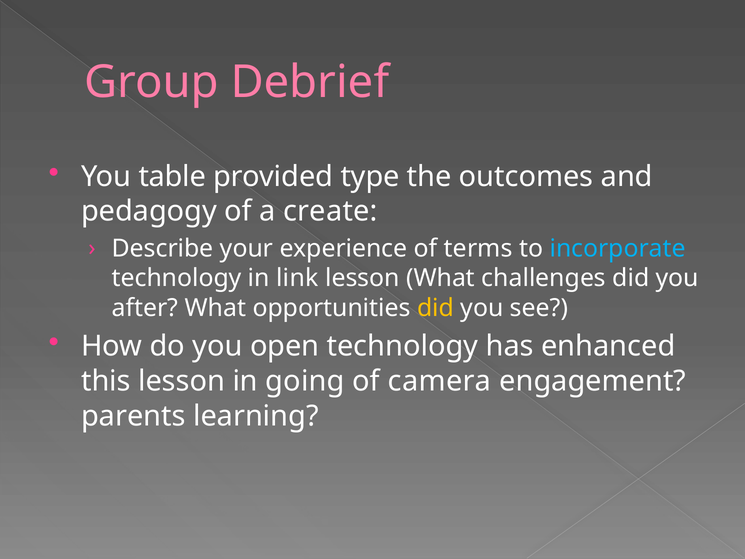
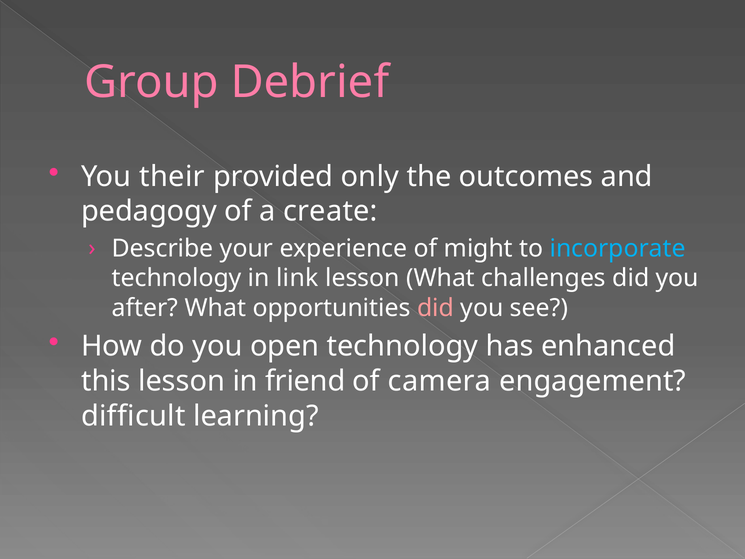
table: table -> their (172, 176)
type: type -> only (370, 176)
terms: terms -> might (478, 248)
did colour: yellow -> pink (436, 308)
going: going -> friend (305, 381)
parents: parents -> difficult (133, 416)
